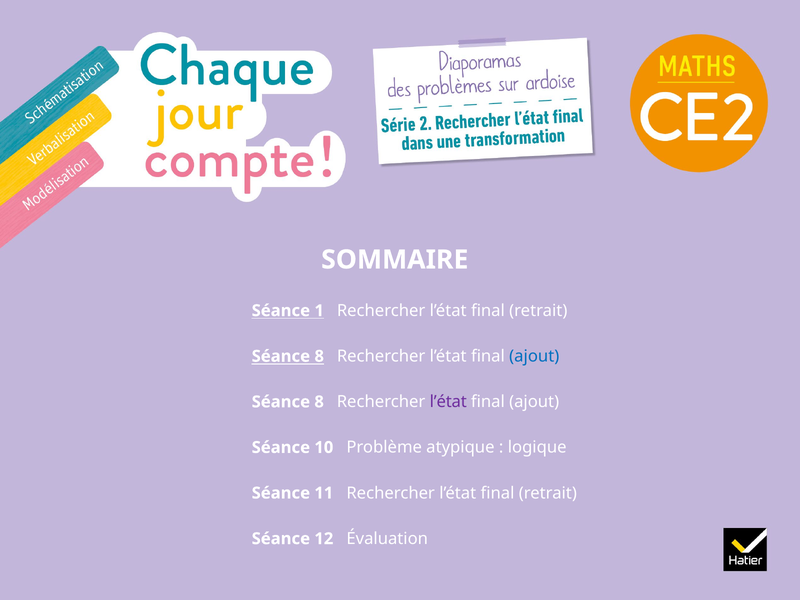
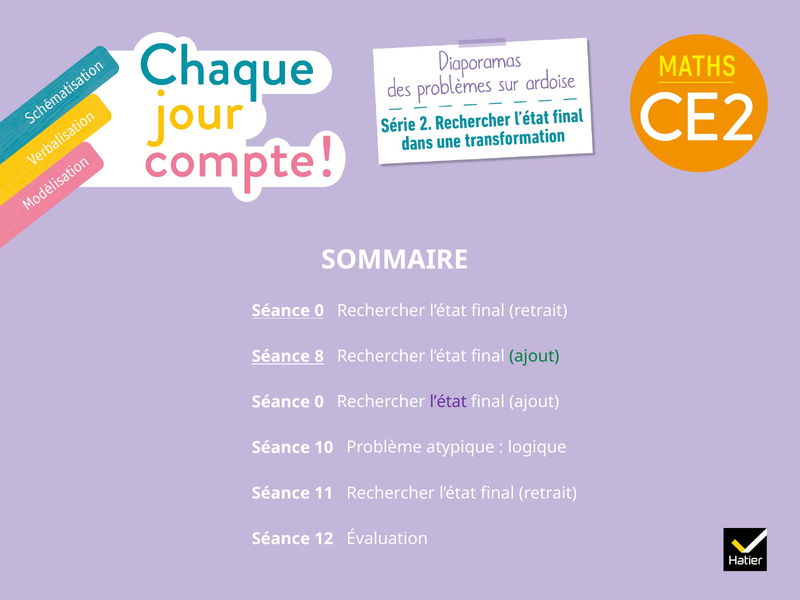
1: 1 -> 0 (319, 311)
ajout colour: blue -> green (534, 356)
8: 8 -> 0 (319, 402)
